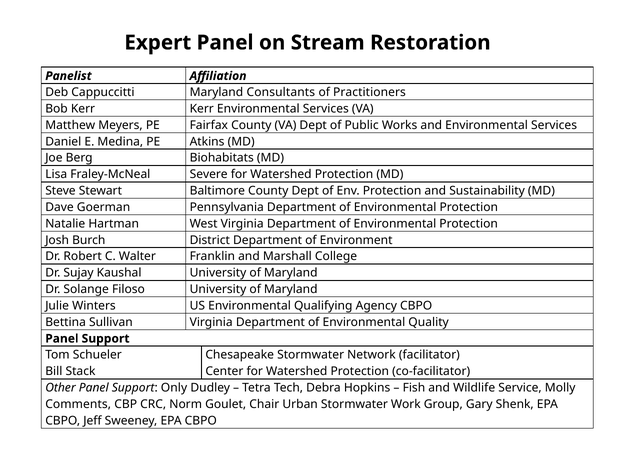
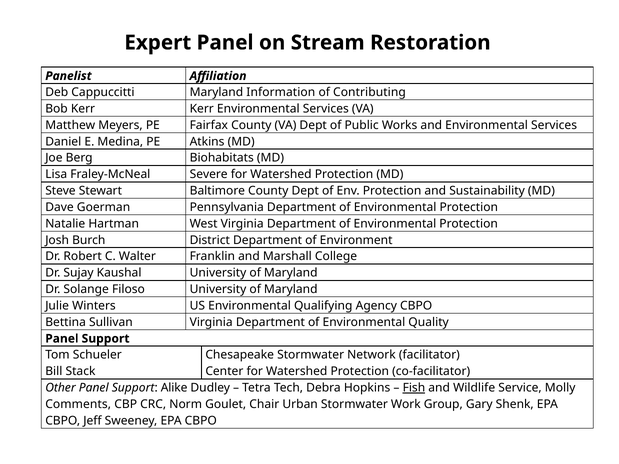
Consultants: Consultants -> Information (281, 92)
Practitioners: Practitioners -> Contributing (369, 92)
Only: Only -> Alike (174, 388)
Fish underline: none -> present (414, 388)
